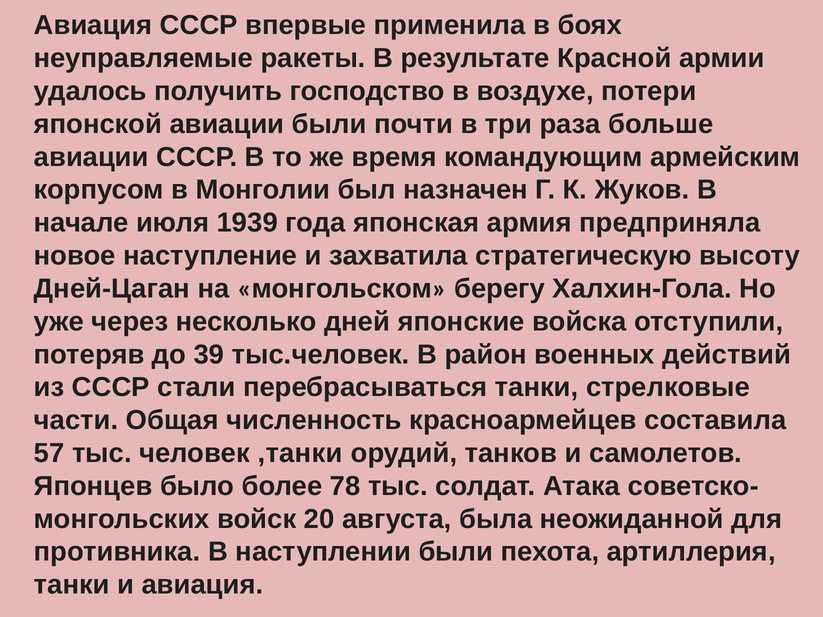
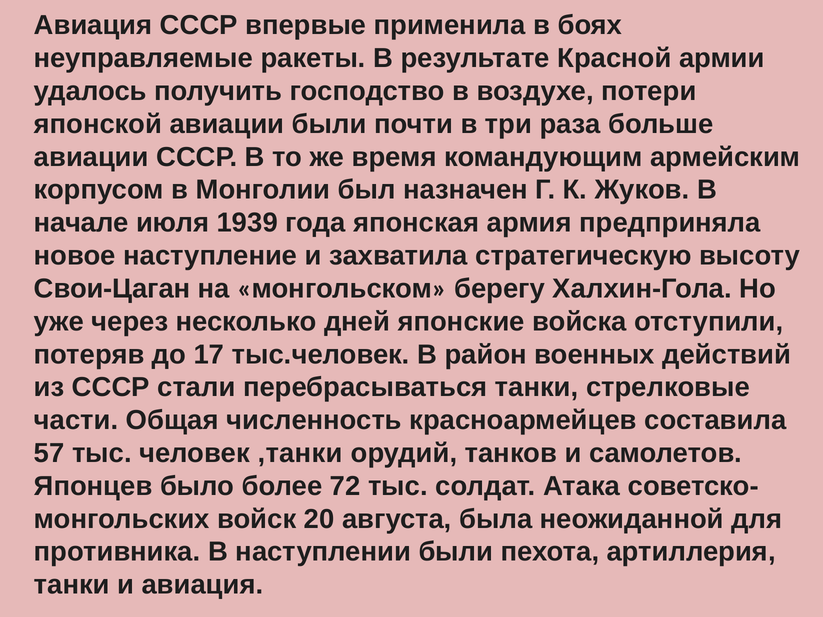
Дней-Цаган: Дней-Цаган -> Свои-Цаган (112, 289)
39: 39 -> 17 (209, 355)
78: 78 -> 72 (345, 486)
